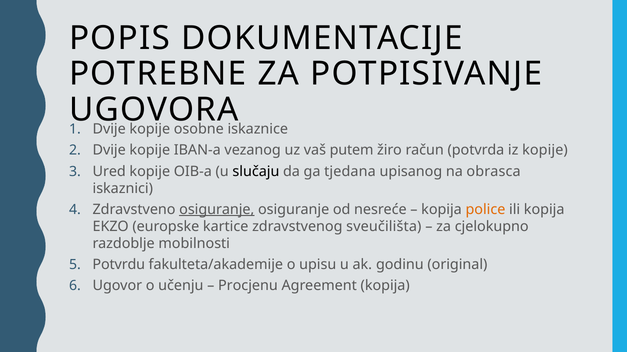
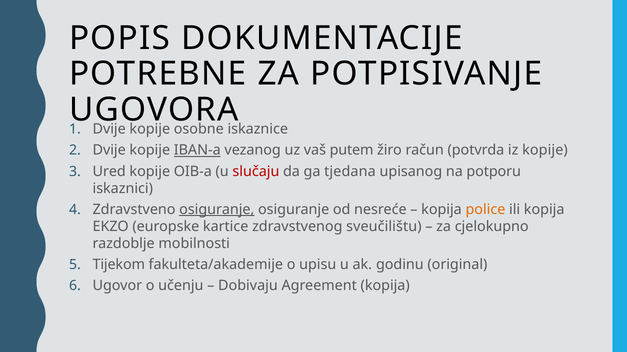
IBAN-a underline: none -> present (197, 151)
slučaju colour: black -> red (256, 172)
obrasca: obrasca -> potporu (494, 172)
sveučilišta: sveučilišta -> sveučilištu (384, 227)
Potvrdu: Potvrdu -> Tijekom (119, 265)
Procjenu: Procjenu -> Dobivaju (248, 286)
